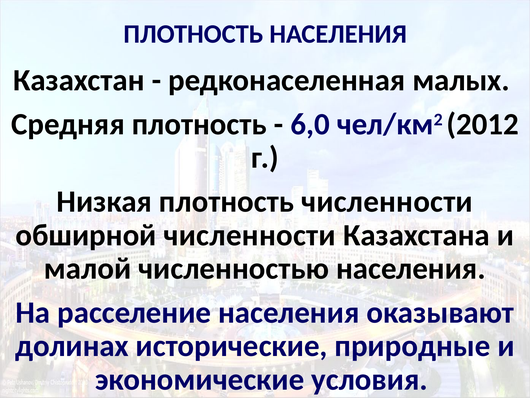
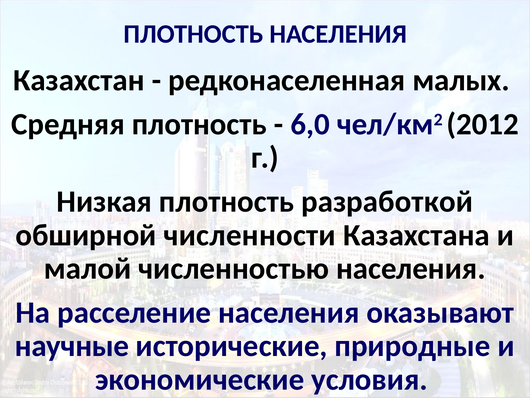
плотность численности: численности -> разработкой (387, 202)
долинах: долинах -> научные (72, 346)
